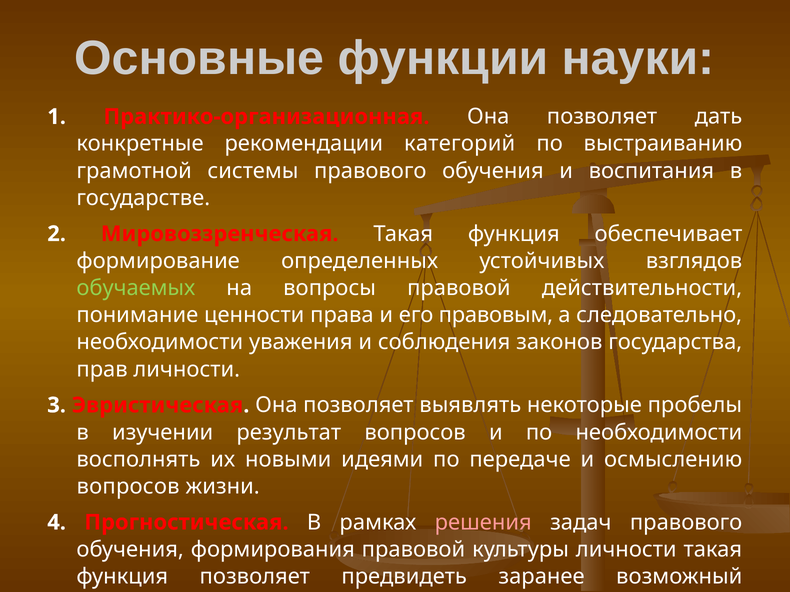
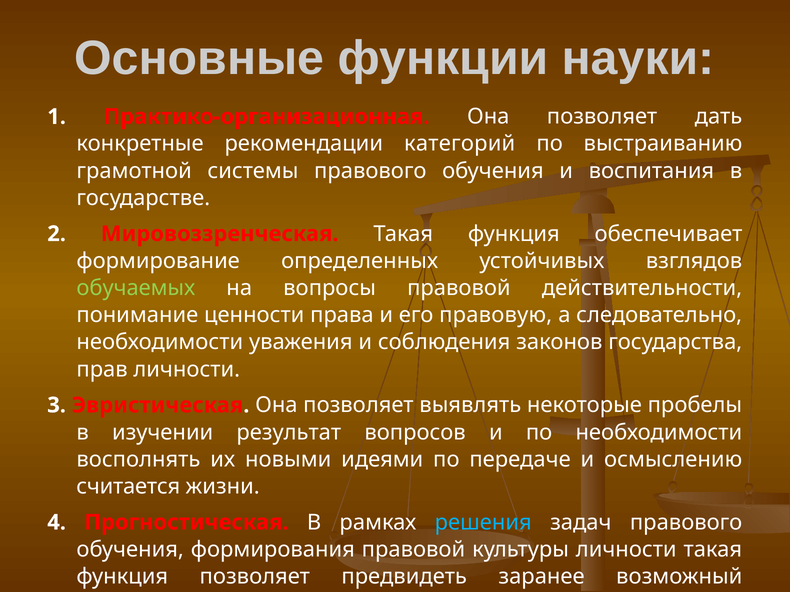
правовым: правовым -> правовую (496, 315)
вопросов: вопросов -> считается (128, 487)
решения colour: pink -> light blue (483, 523)
